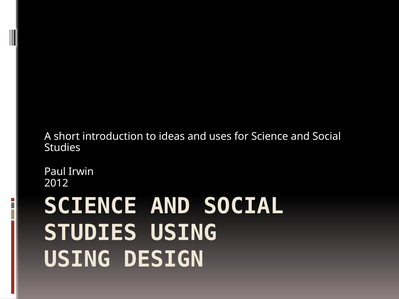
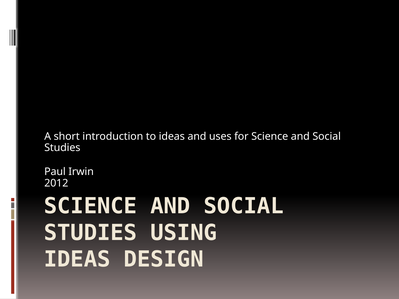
USING: USING -> IDEAS (77, 259)
